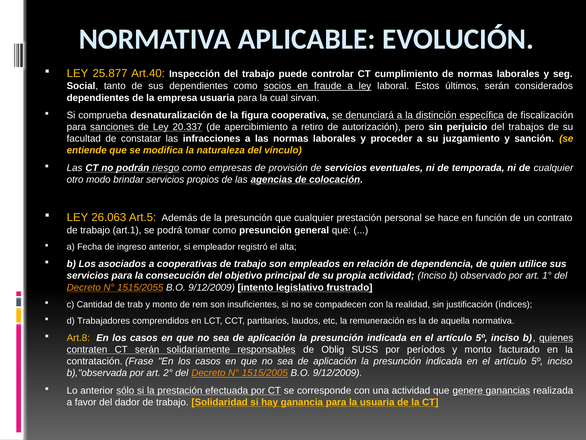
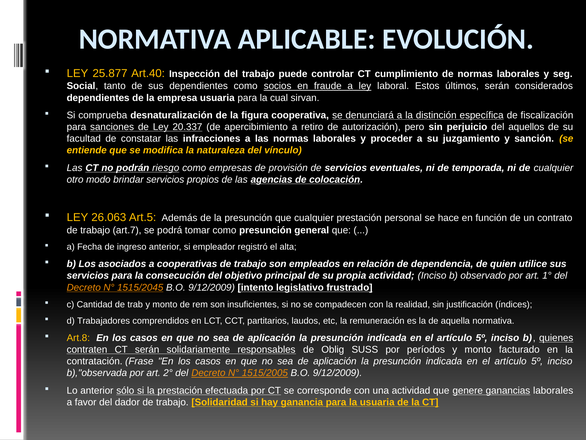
trabajos: trabajos -> aquellos (526, 127)
art.1: art.1 -> art.7 (127, 230)
1515/2055: 1515/2055 -> 1515/2045 (140, 287)
ganancias realizada: realizada -> laborales (553, 390)
